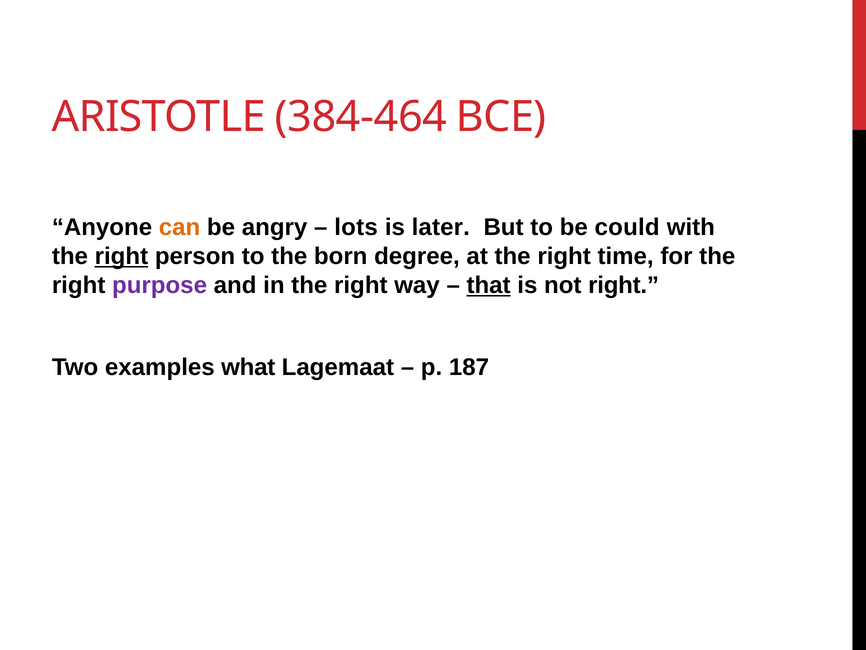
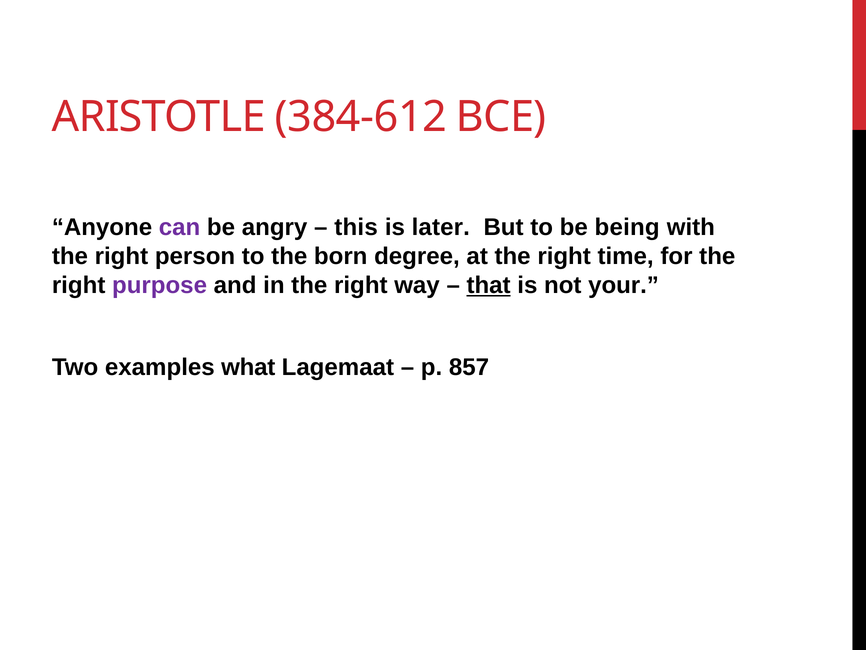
384-464: 384-464 -> 384-612 (361, 117)
can colour: orange -> purple (180, 227)
lots: lots -> this (356, 227)
could: could -> being (627, 227)
right underline: present -> none (121, 256)
not right: right -> your (623, 285)
187: 187 -> 857 (469, 367)
